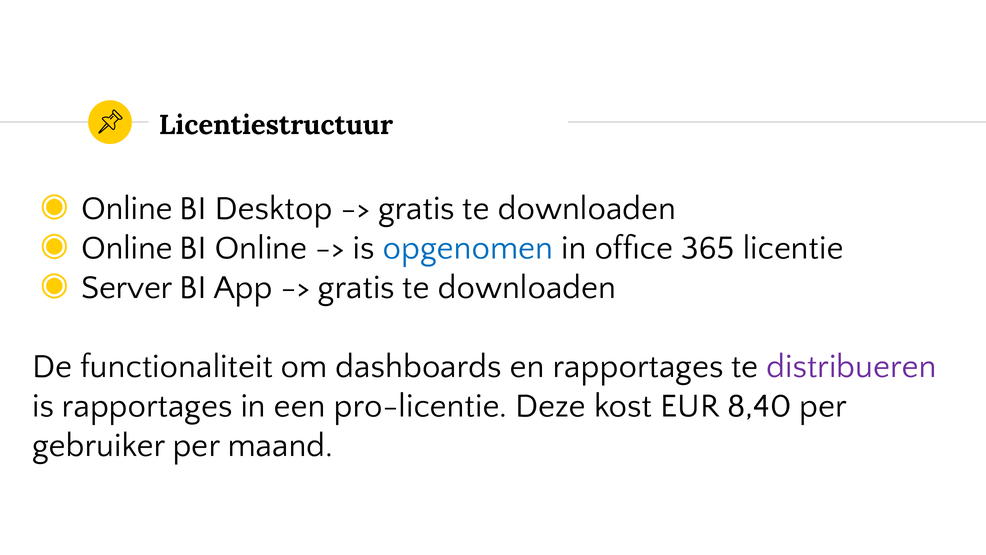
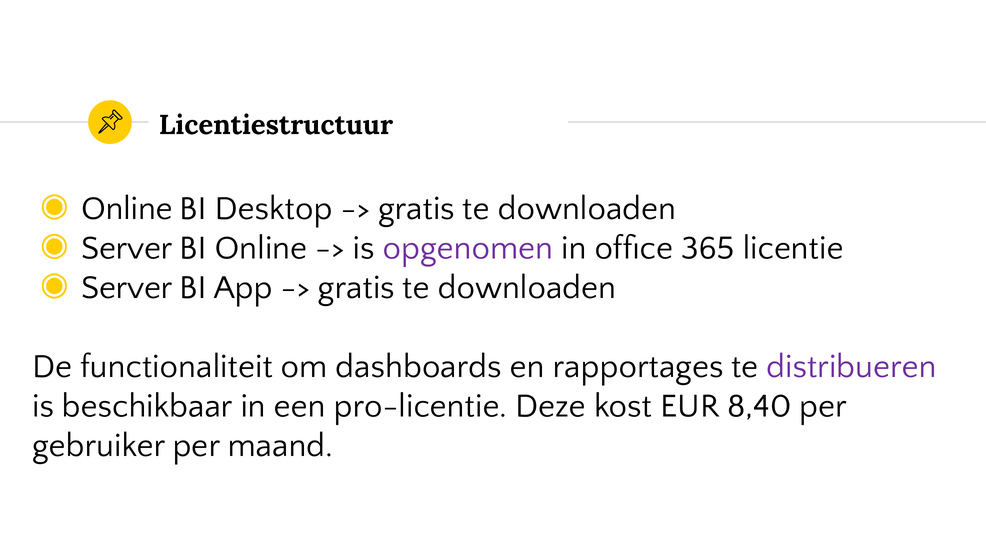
Online: Online -> Server (127, 248)
opgenomen colour: blue -> purple (468, 248)
is rapportages: rapportages -> beschikbaar (147, 406)
